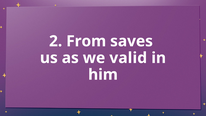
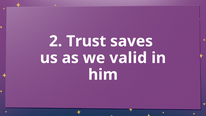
From: From -> Trust (86, 41)
